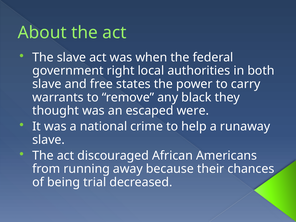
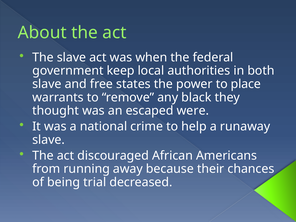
right: right -> keep (121, 71)
carry: carry -> place (246, 84)
